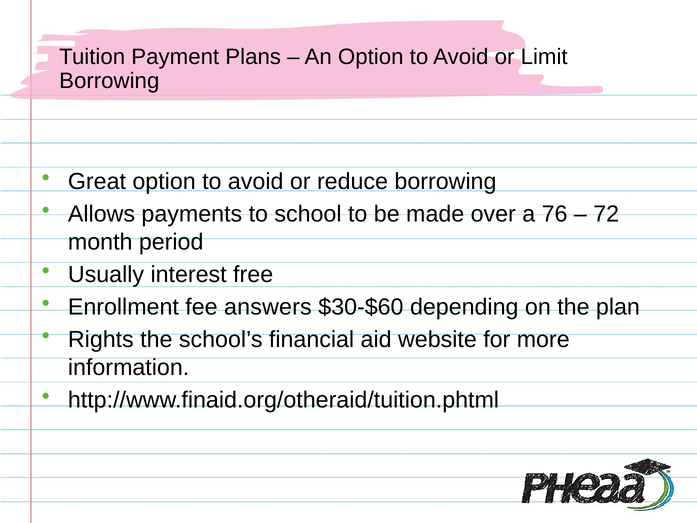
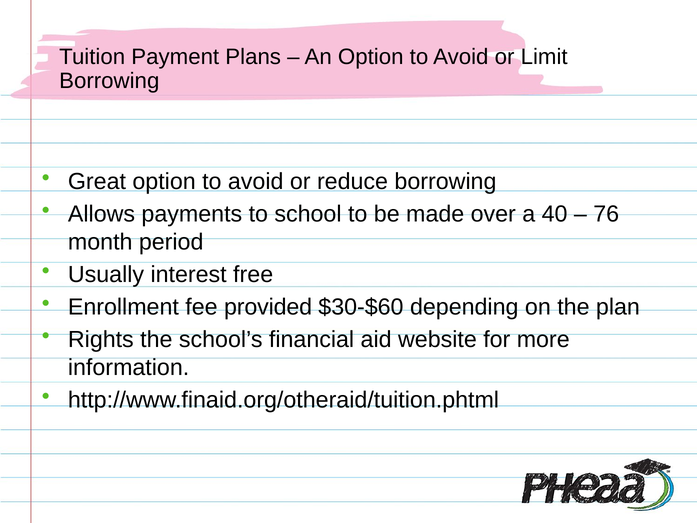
76: 76 -> 40 (555, 214)
72: 72 -> 76 (606, 214)
answers: answers -> provided (268, 307)
